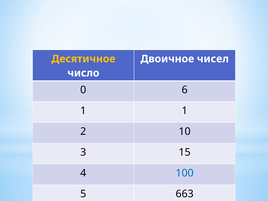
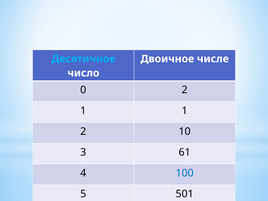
Десятичное colour: yellow -> light blue (83, 59)
чисел: чисел -> числе (213, 59)
0 6: 6 -> 2 (185, 90)
15: 15 -> 61 (185, 152)
663: 663 -> 501 (185, 194)
